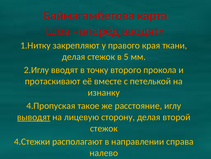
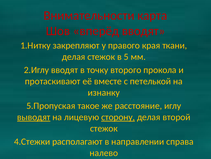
Баймагамбетова: Баймагамбетова -> Внимательности (89, 15)
4.Пропуская: 4.Пропуская -> 5.Пропуская (51, 105)
сторону underline: none -> present (118, 117)
